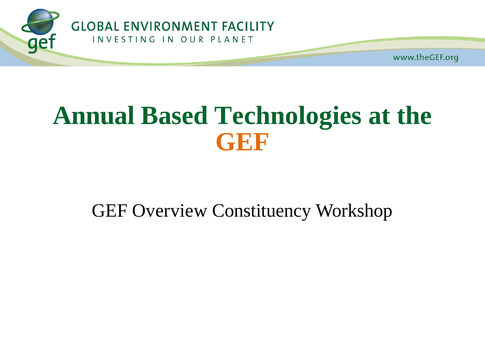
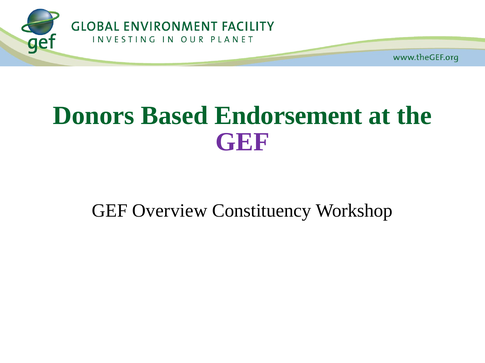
Annual: Annual -> Donors (94, 116)
Technologies: Technologies -> Endorsement (288, 116)
GEF colour: orange -> purple (242, 142)
